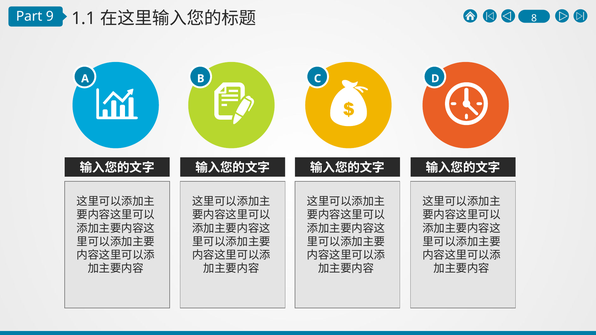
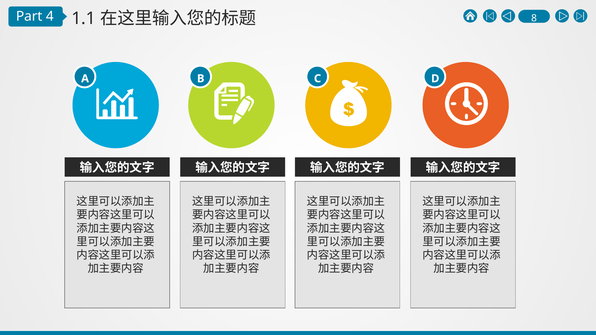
9: 9 -> 4 (50, 16)
